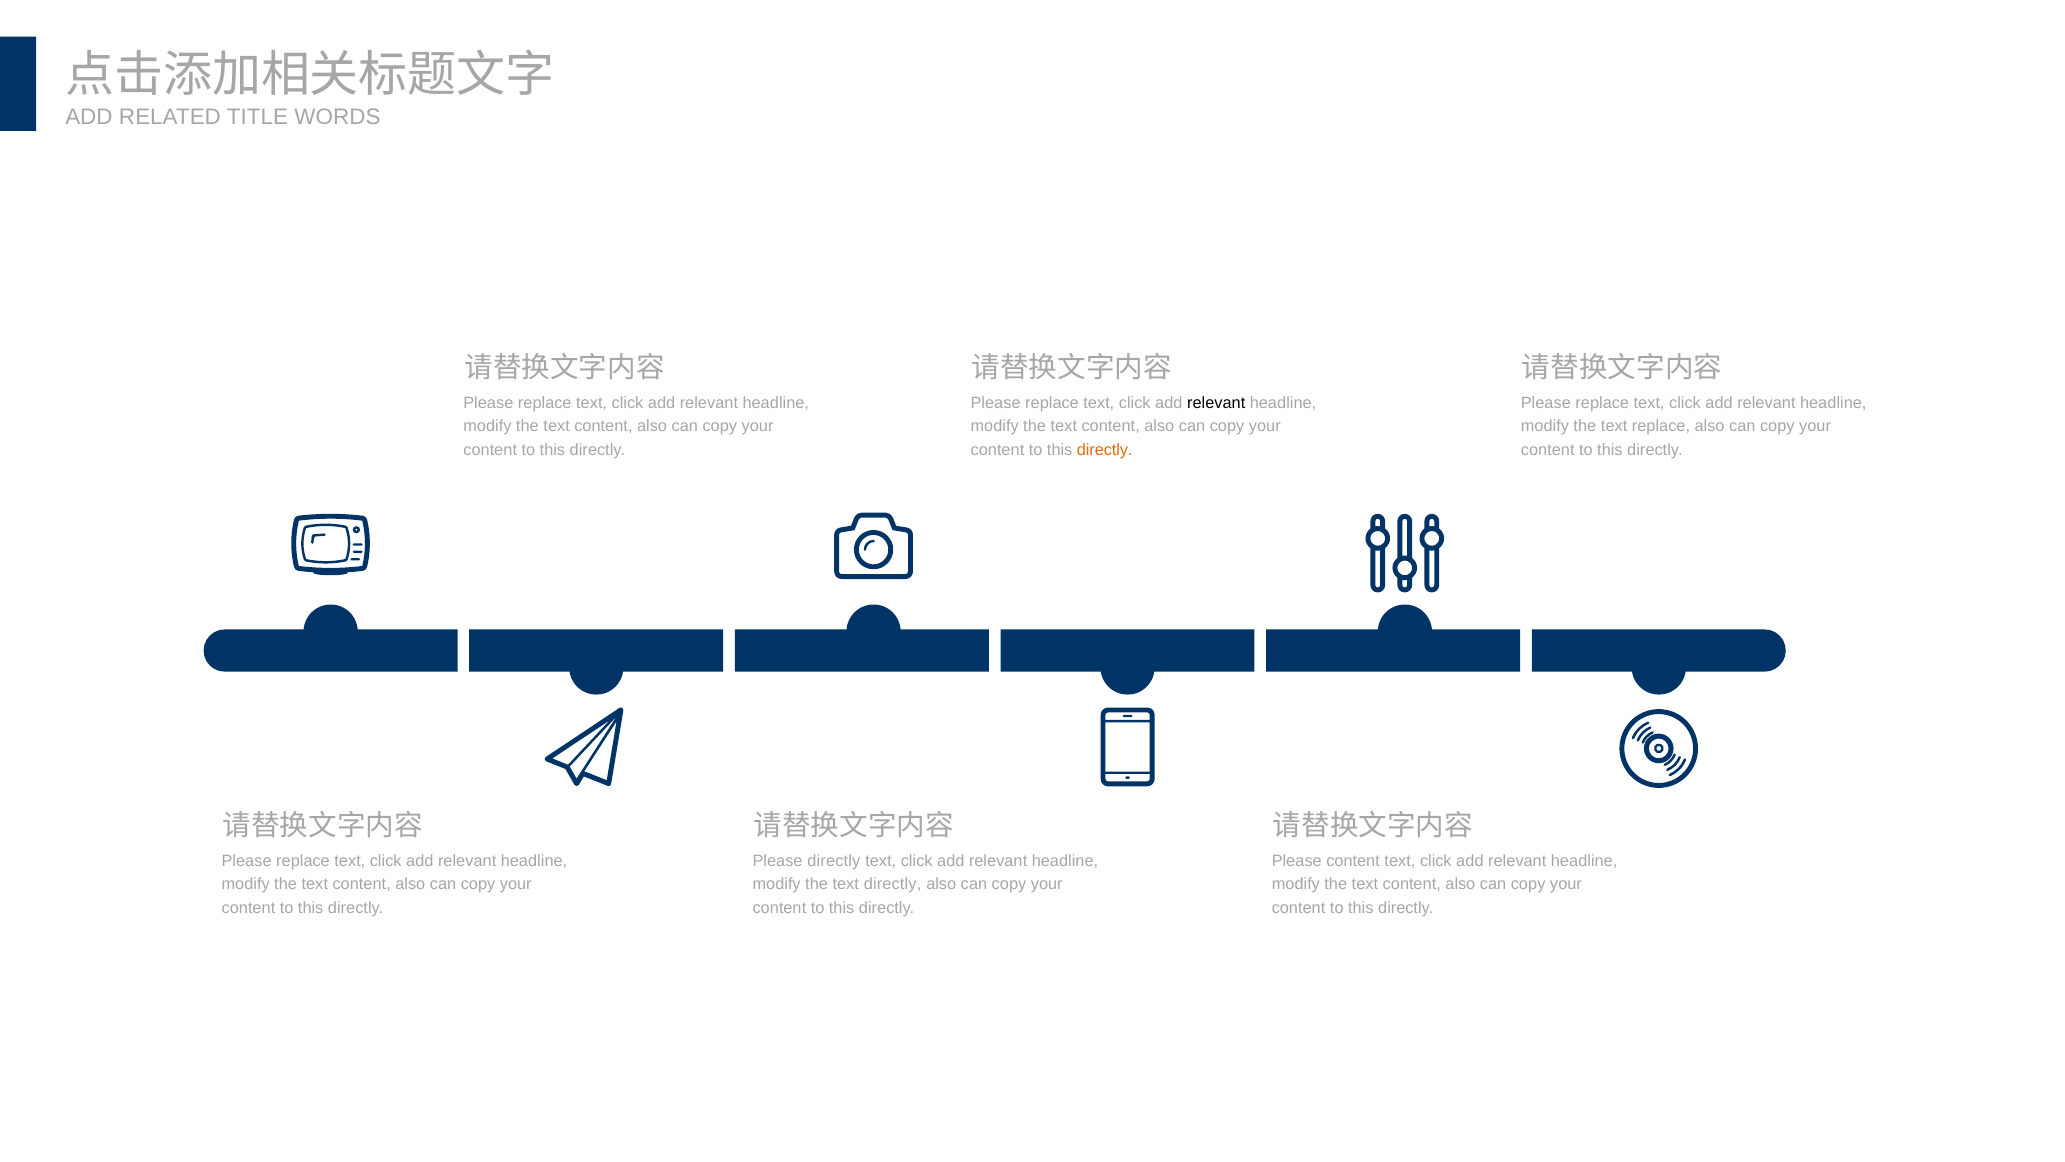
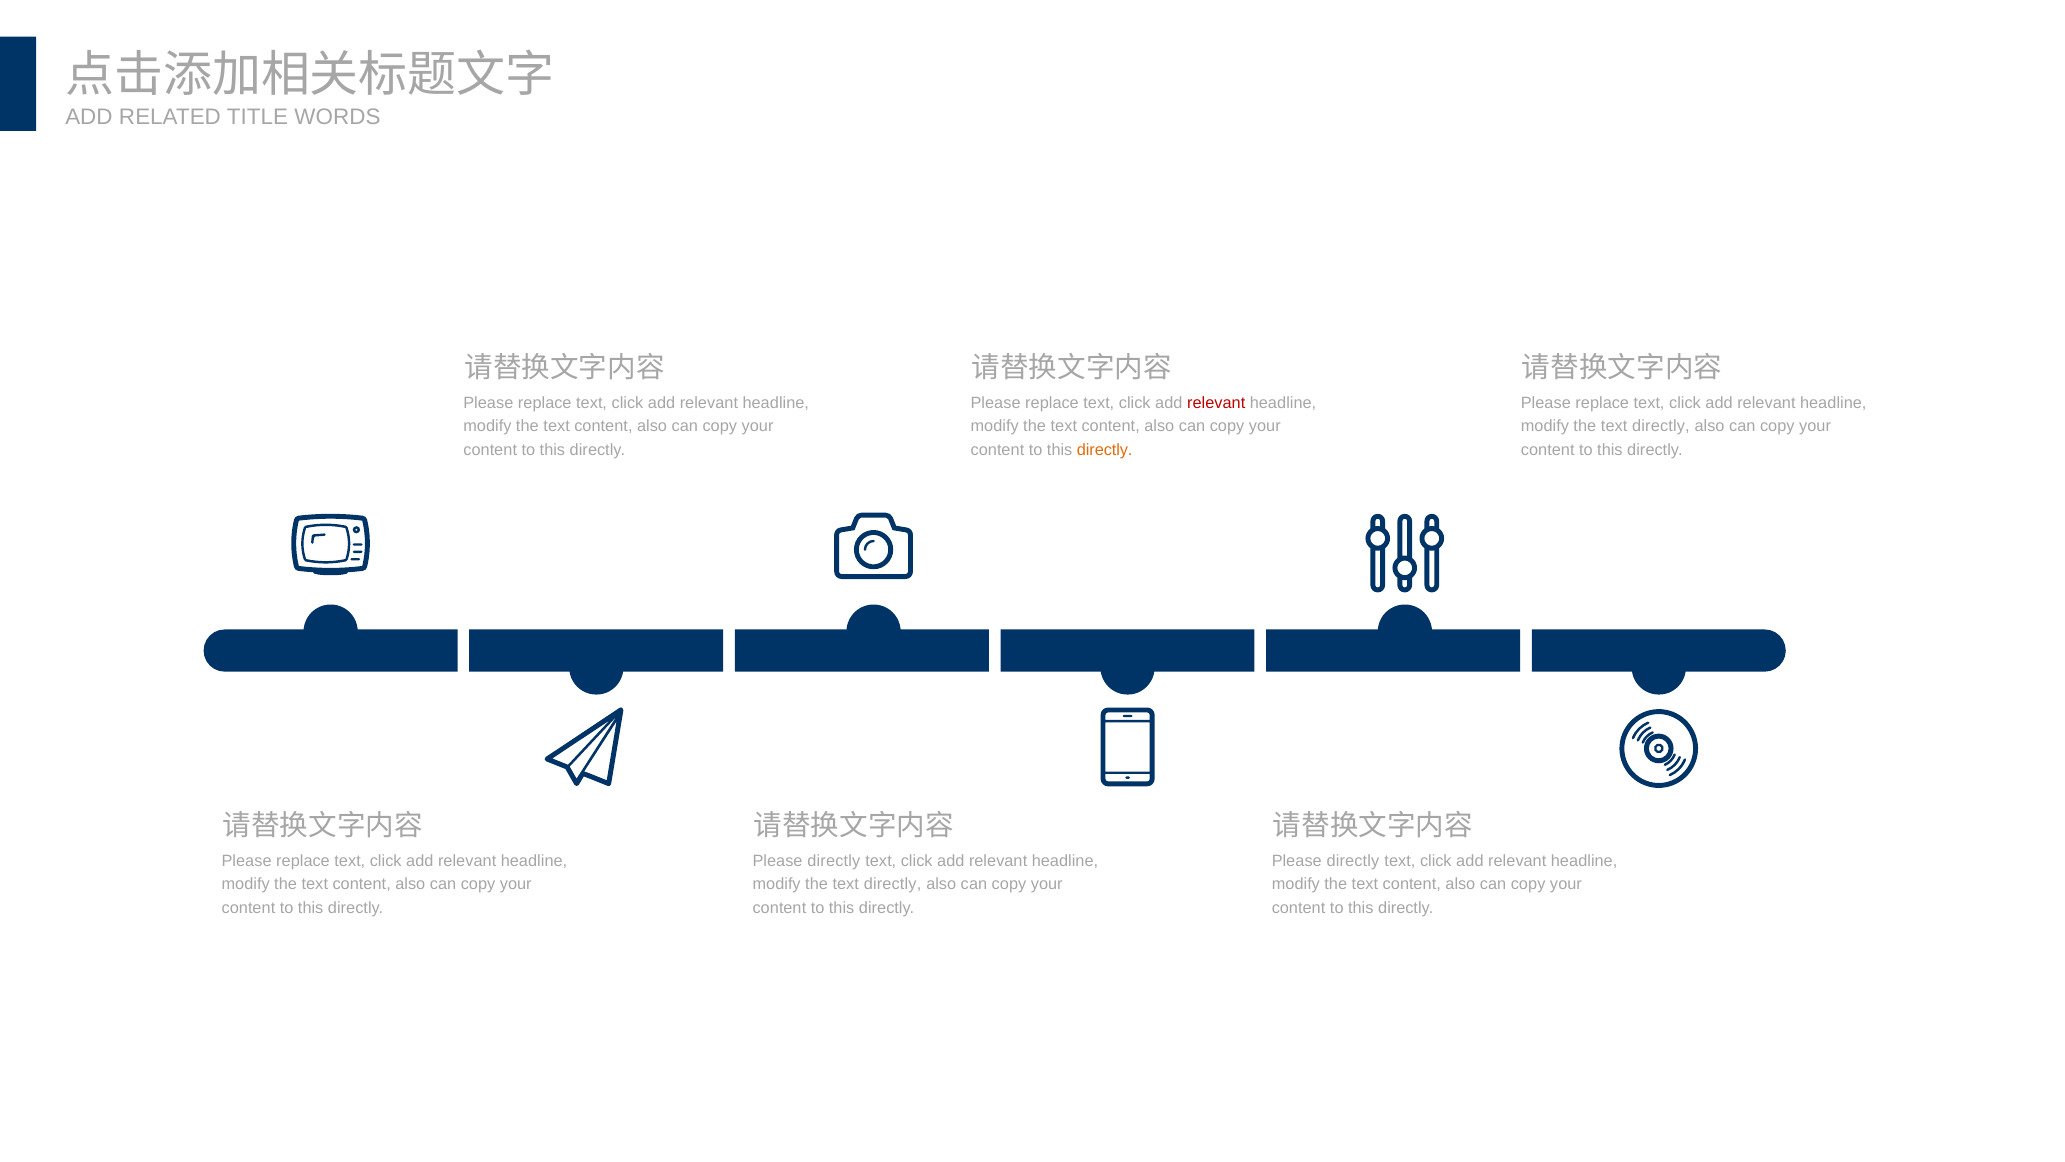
relevant colour: black -> red (1216, 403)
replace: replace -> directly (1661, 426)
content: content -> directly (1353, 861)
